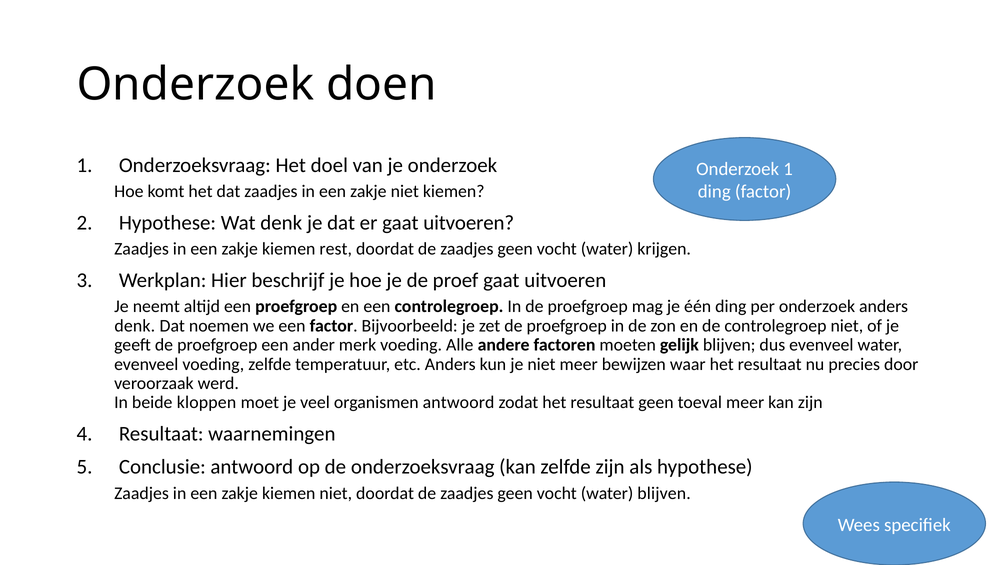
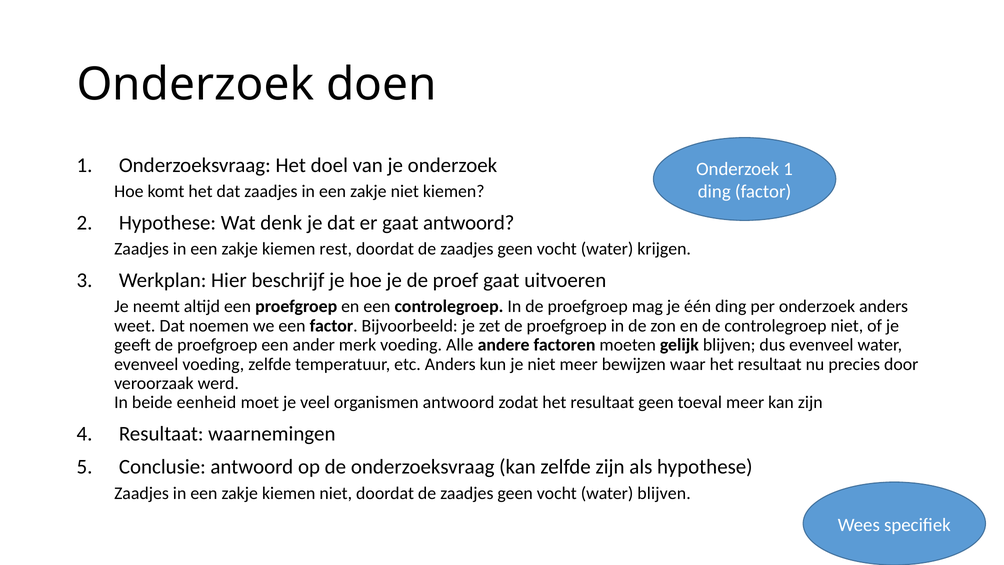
er gaat uitvoeren: uitvoeren -> antwoord (469, 223)
denk: denk -> weet (135, 326)
kloppen: kloppen -> eenheid (206, 402)
